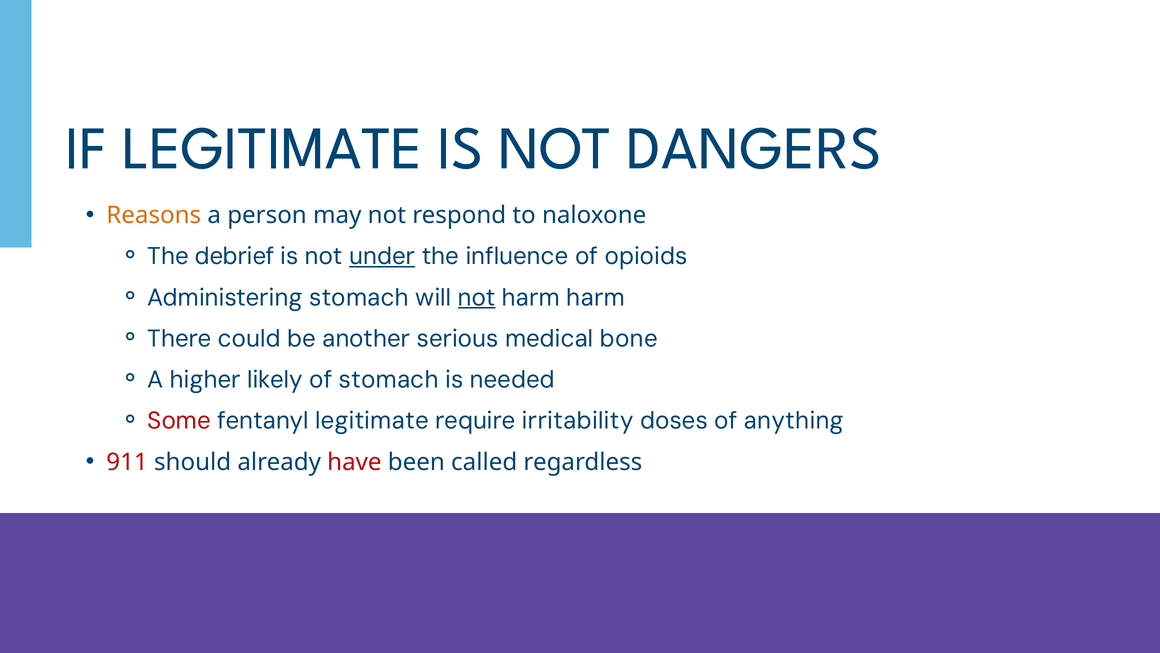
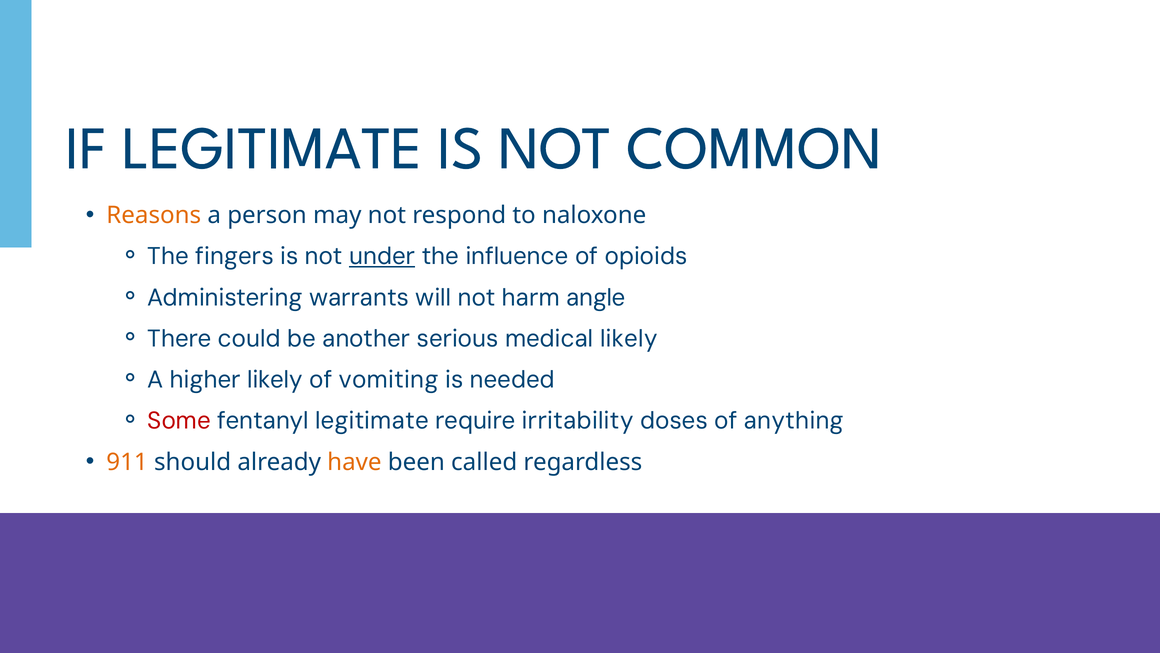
DANGERS: DANGERS -> COMMON (754, 148)
debrief: debrief -> fingers (235, 256)
Administering stomach: stomach -> warrants (359, 297)
not underline: present -> none (477, 297)
harm harm: harm -> angle (596, 297)
medical bone: bone -> likely (629, 338)
of stomach: stomach -> vomiting (389, 380)
911 colour: red -> orange (127, 462)
have colour: red -> orange (354, 462)
